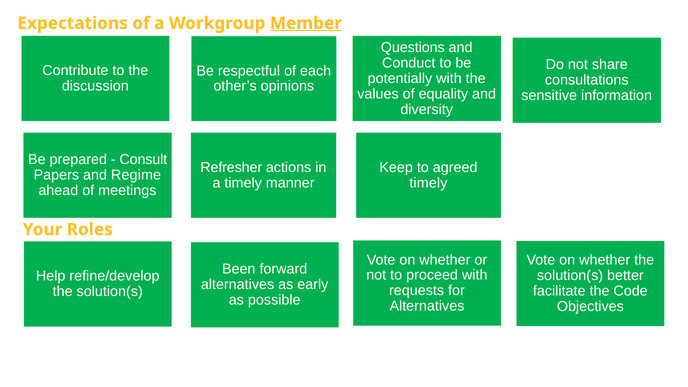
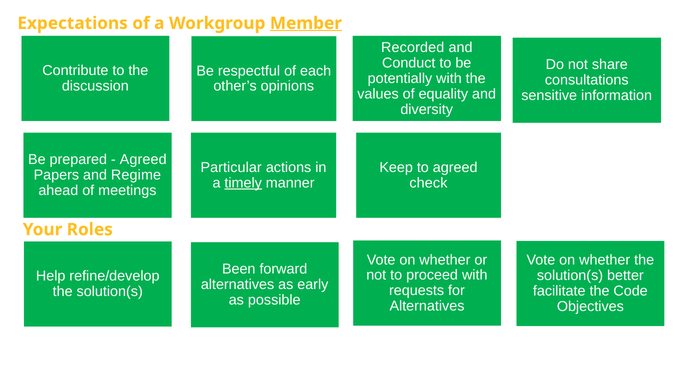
Questions: Questions -> Recorded (413, 47)
Consult: Consult -> Agreed (143, 160)
Refresher: Refresher -> Particular (231, 167)
timely underline: none -> present (243, 183)
timely: timely -> check (428, 183)
